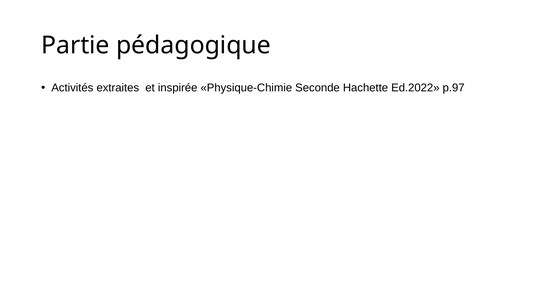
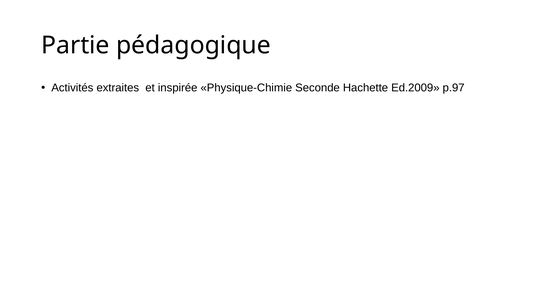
Ed.2022: Ed.2022 -> Ed.2009 (415, 88)
